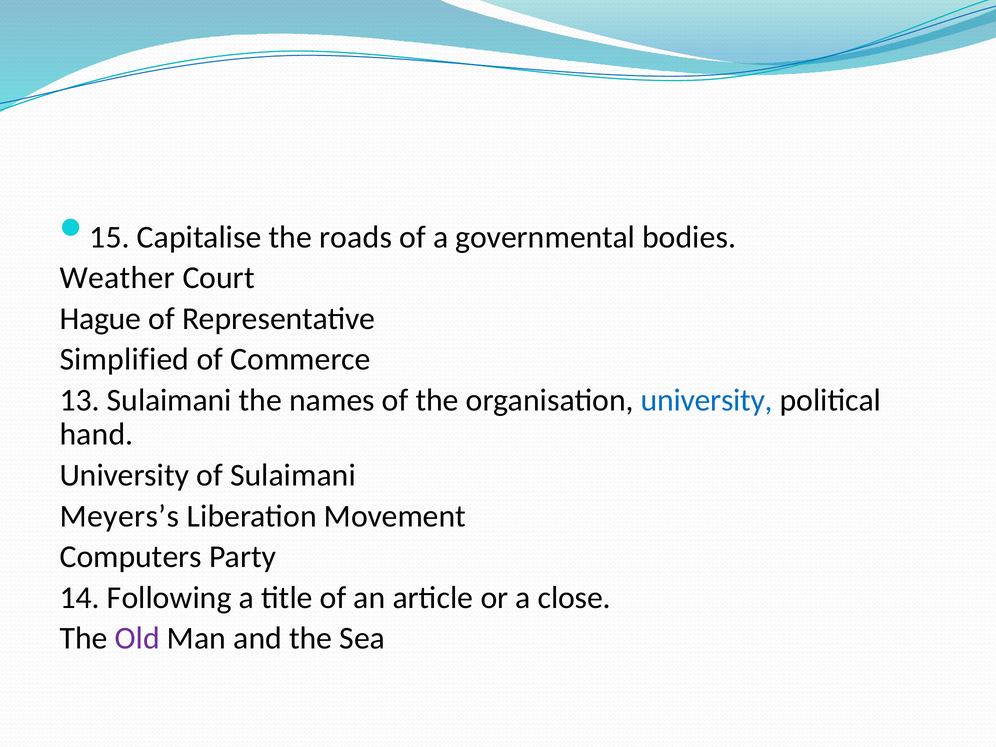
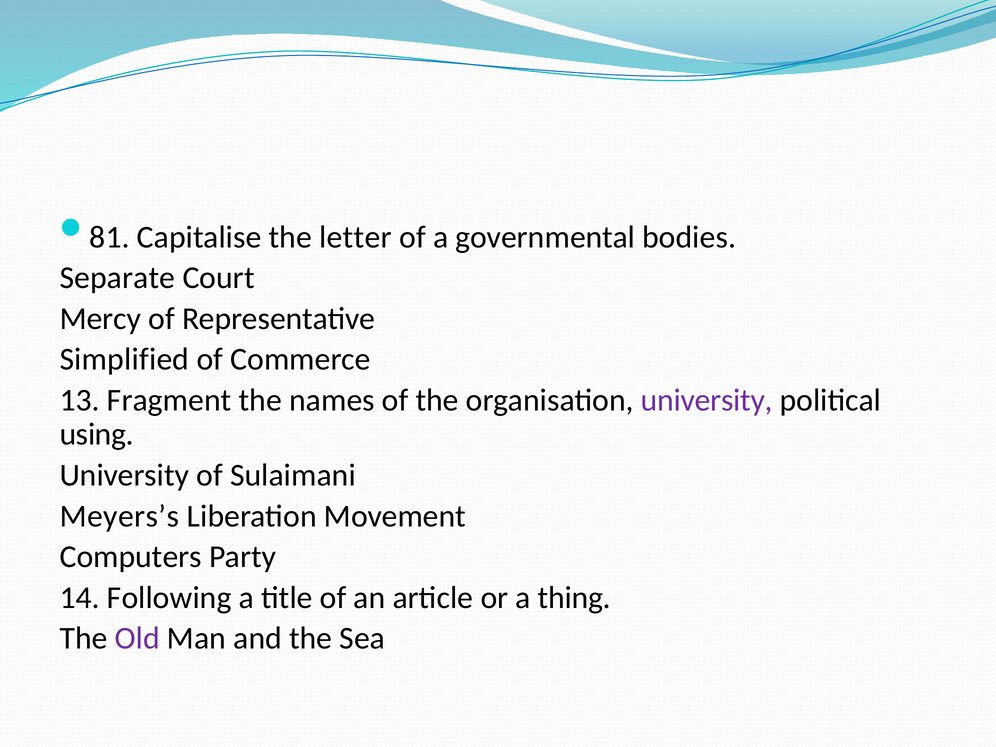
15: 15 -> 81 (110, 237)
roads: roads -> letter (355, 237)
Weather: Weather -> Separate (117, 278)
Hague: Hague -> Mercy (100, 319)
13 Sulaimani: Sulaimani -> Fragment (169, 400)
university colour: blue -> purple (707, 400)
hand: hand -> using (97, 434)
close: close -> thing (574, 598)
